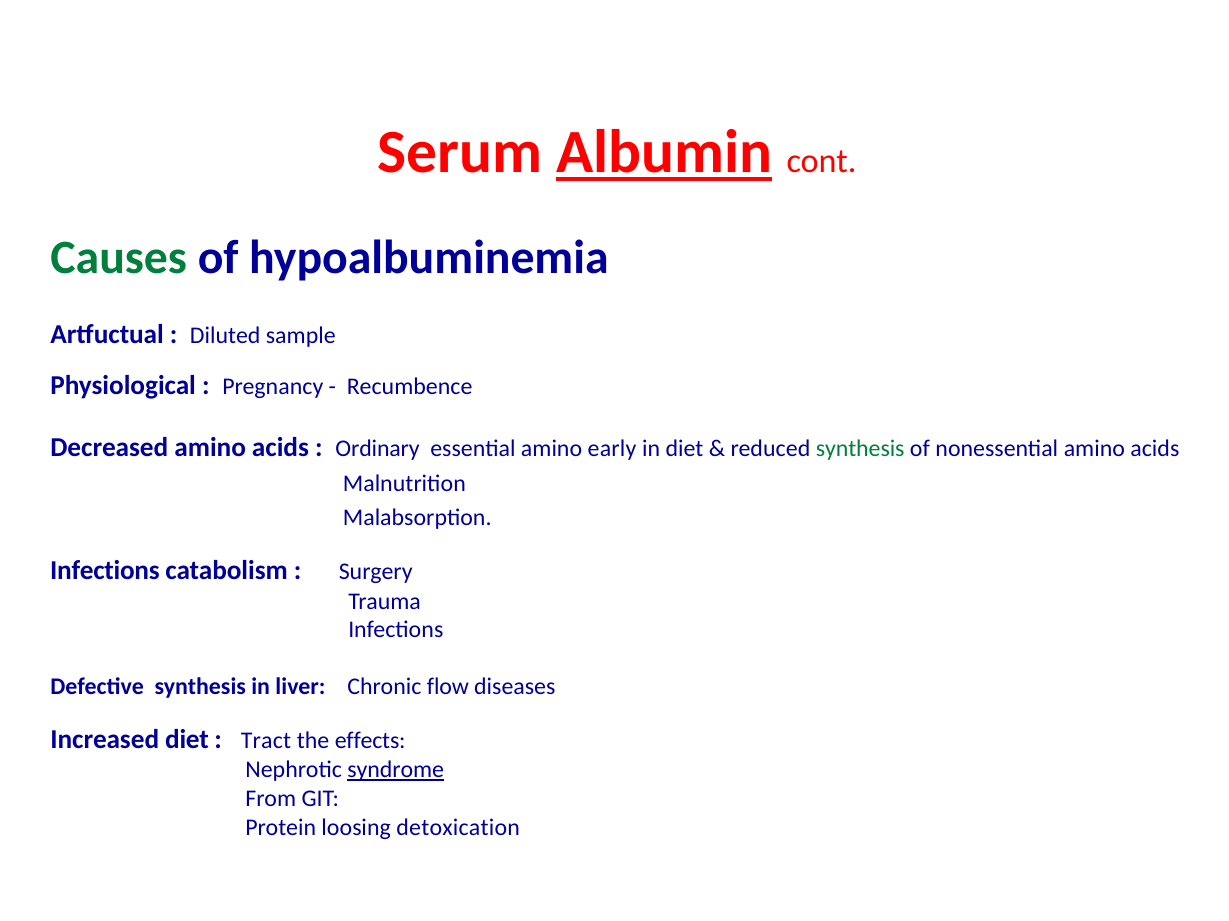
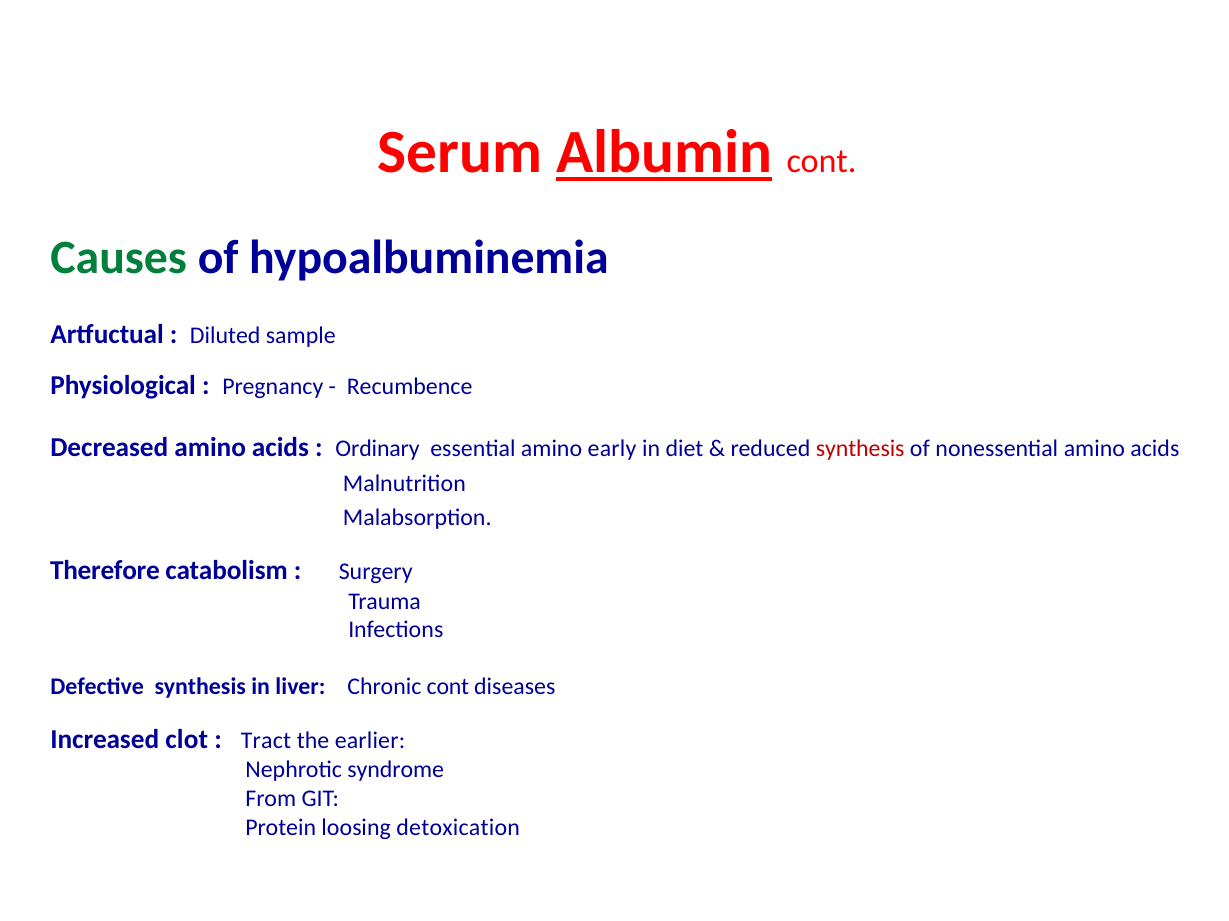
synthesis colour: green -> red (860, 449)
Infections: Infections -> Therefore (105, 571)
Chronic flow: flow -> cont (448, 687)
Increased diet: diet -> clot (187, 740)
effects: effects -> earlier (370, 741)
syndrome underline: present -> none (396, 771)
